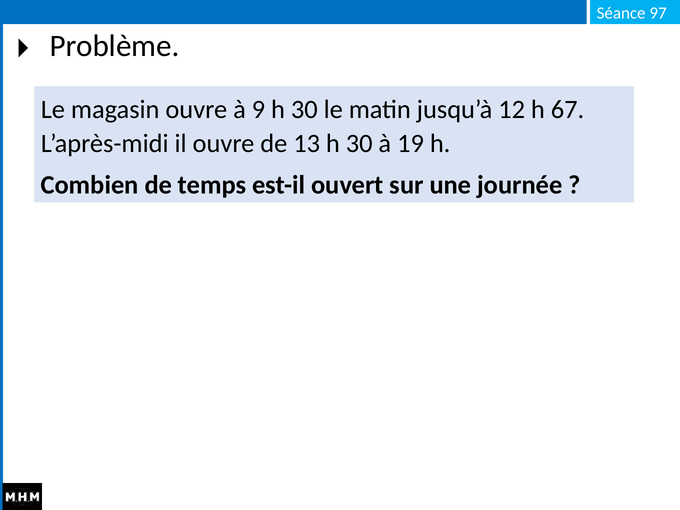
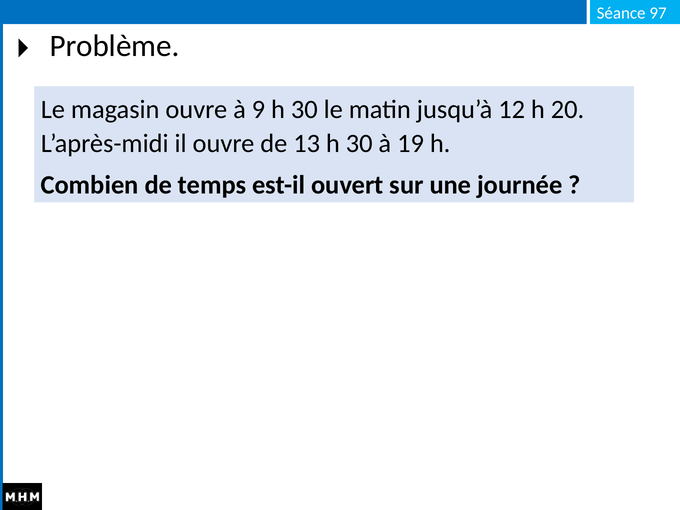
67: 67 -> 20 (568, 109)
